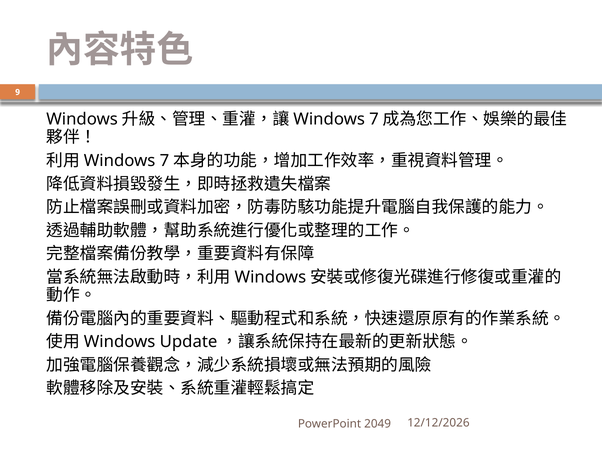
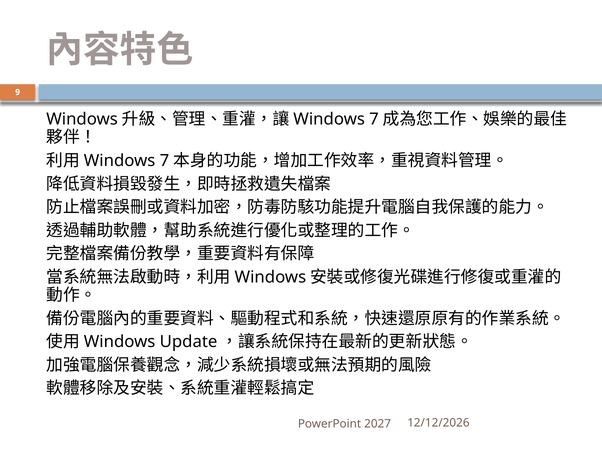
2049: 2049 -> 2027 (378, 424)
